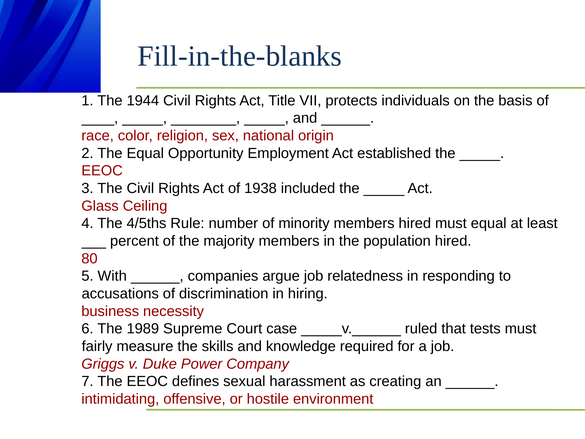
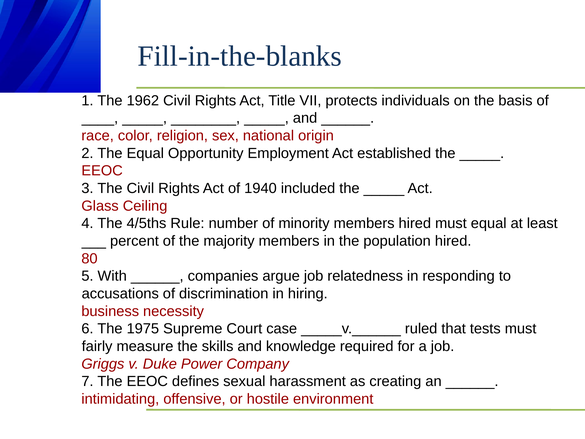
1944: 1944 -> 1962 (143, 100)
1938: 1938 -> 1940 (261, 188)
1989: 1989 -> 1975 (143, 329)
